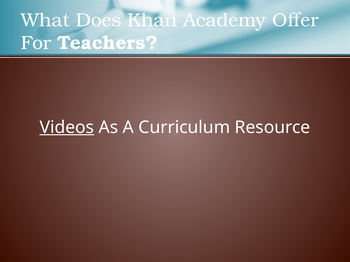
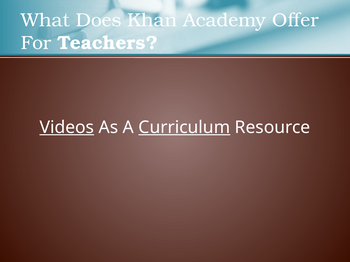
Curriculum underline: none -> present (184, 128)
